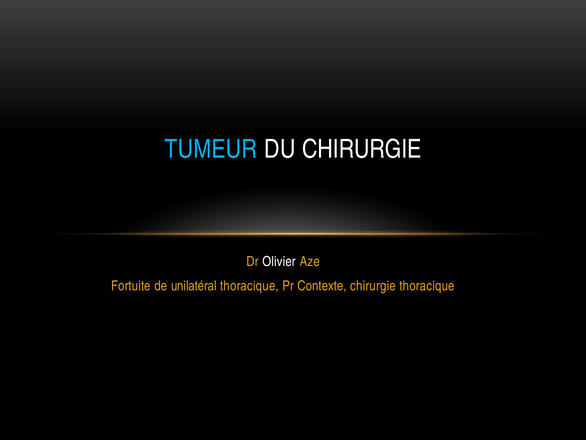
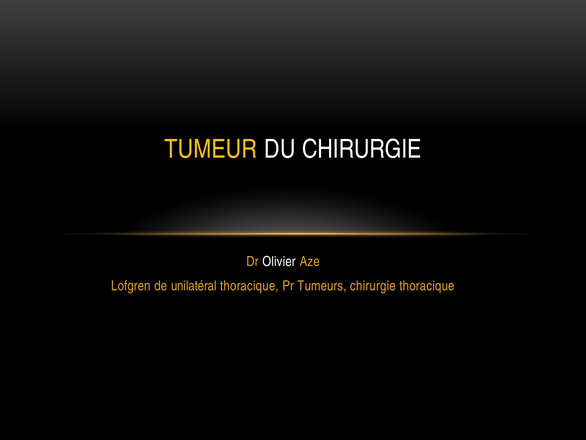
TUMEUR colour: light blue -> yellow (211, 149)
Fortuite: Fortuite -> Lofgren (131, 286)
Contexte: Contexte -> Tumeurs (322, 286)
